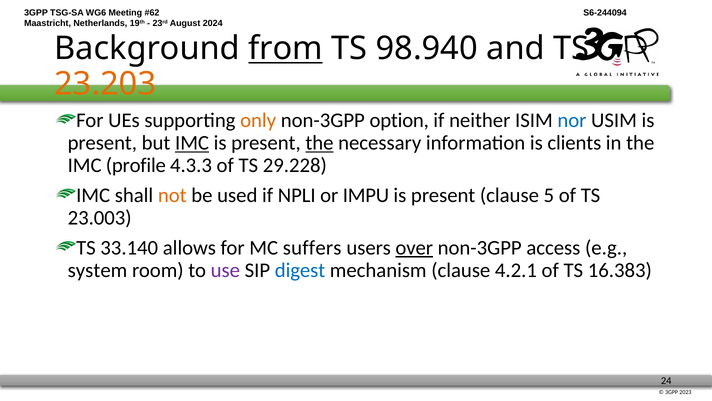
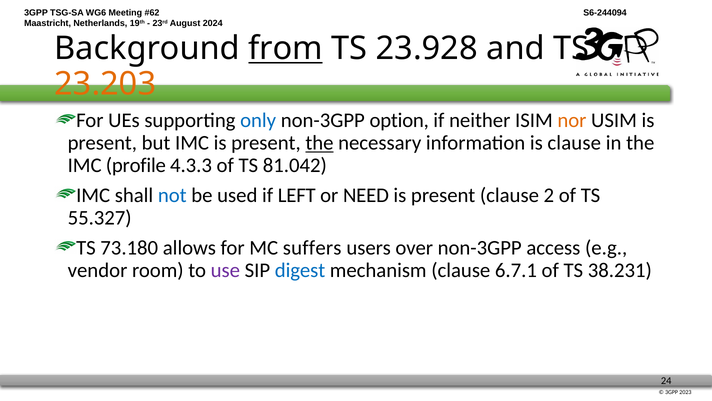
98.940: 98.940 -> 23.928 (427, 49)
only colour: orange -> blue (258, 120)
nor colour: blue -> orange (572, 120)
IMC underline: present -> none (192, 143)
is clients: clients -> clause (574, 143)
29.228: 29.228 -> 81.042 (295, 165)
not colour: orange -> blue (172, 195)
NPLI: NPLI -> LEFT (297, 195)
IMPU: IMPU -> NEED (366, 195)
5: 5 -> 2 (549, 195)
23.003: 23.003 -> 55.327 (100, 218)
33.140: 33.140 -> 73.180 (129, 247)
over underline: present -> none (414, 247)
system: system -> vendor (97, 270)
4.2.1: 4.2.1 -> 6.7.1 (516, 270)
16.383: 16.383 -> 38.231 (620, 270)
